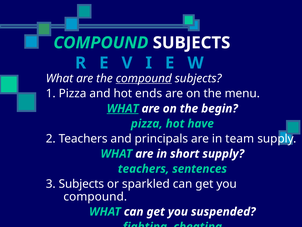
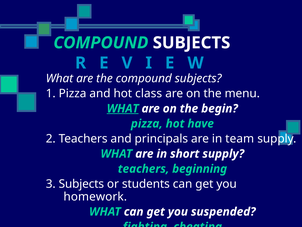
compound underline: present -> none (144, 78)
ends: ends -> class (149, 93)
sentences: sentences -> beginning (200, 169)
sparkled: sparkled -> students (146, 184)
compound: compound -> homework (95, 196)
